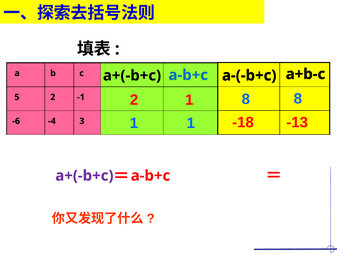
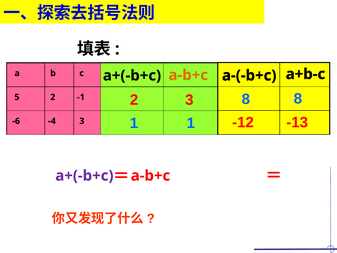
a-b+c colour: blue -> orange (188, 75)
2 1: 1 -> 3 (189, 100)
-18: -18 -> -12 (243, 122)
